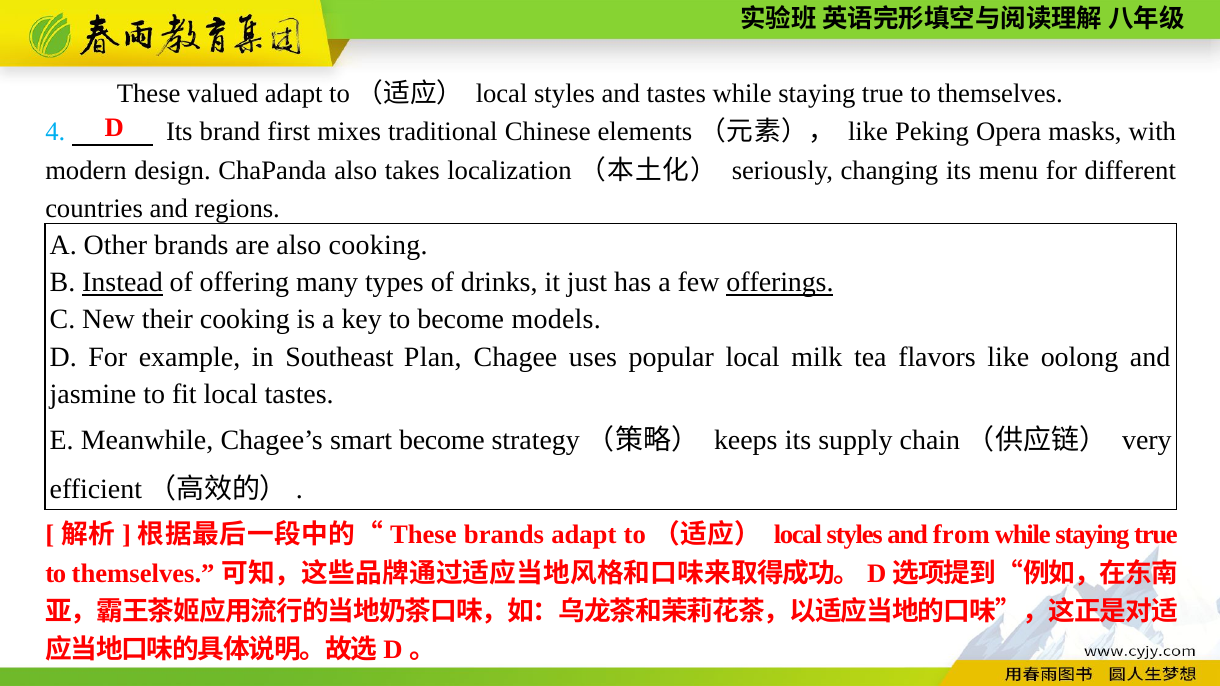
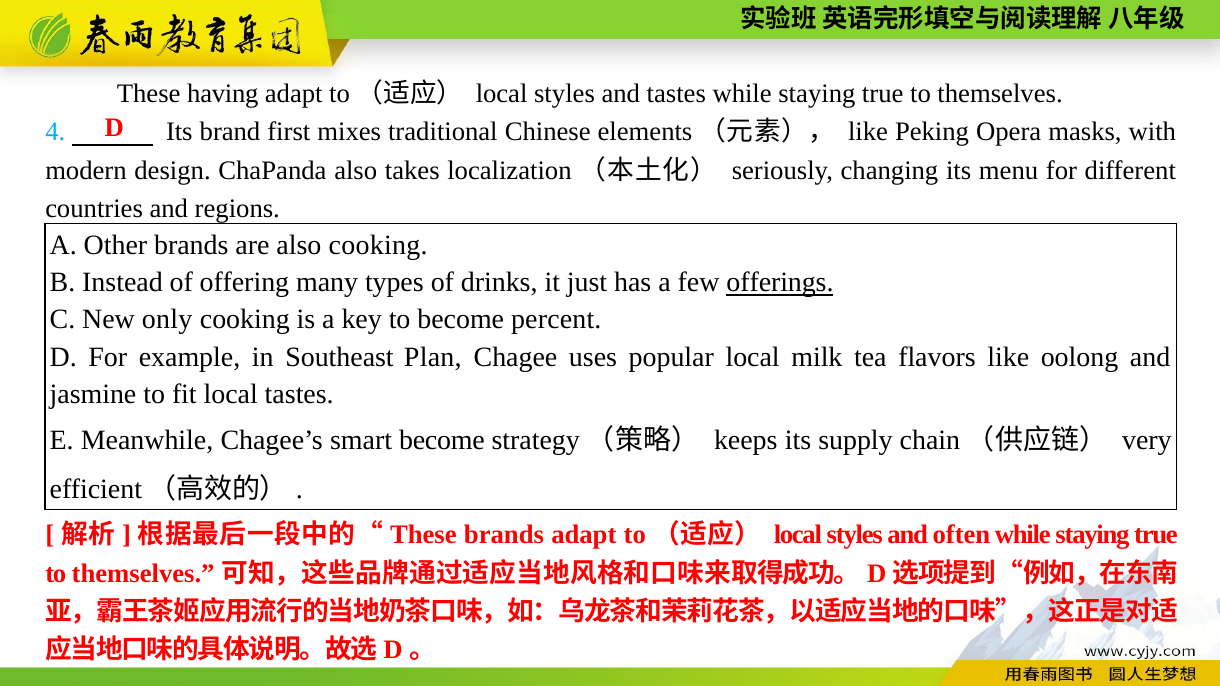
valued: valued -> having (223, 94)
Instead underline: present -> none (122, 283)
their: their -> only (167, 320)
models: models -> percent (556, 320)
from: from -> often (961, 535)
